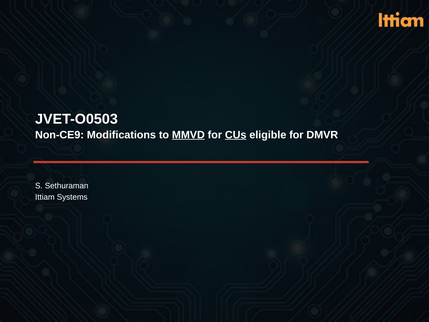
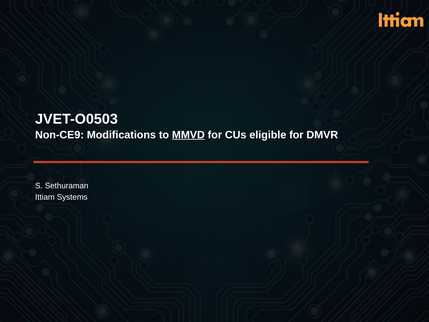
CUs underline: present -> none (236, 135)
